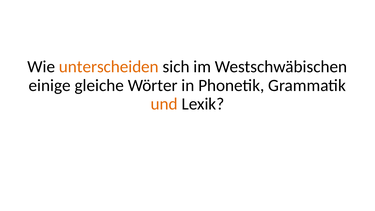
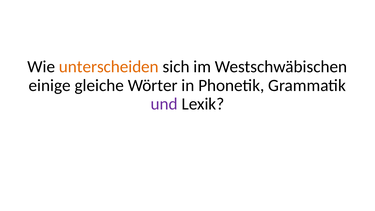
und colour: orange -> purple (164, 104)
